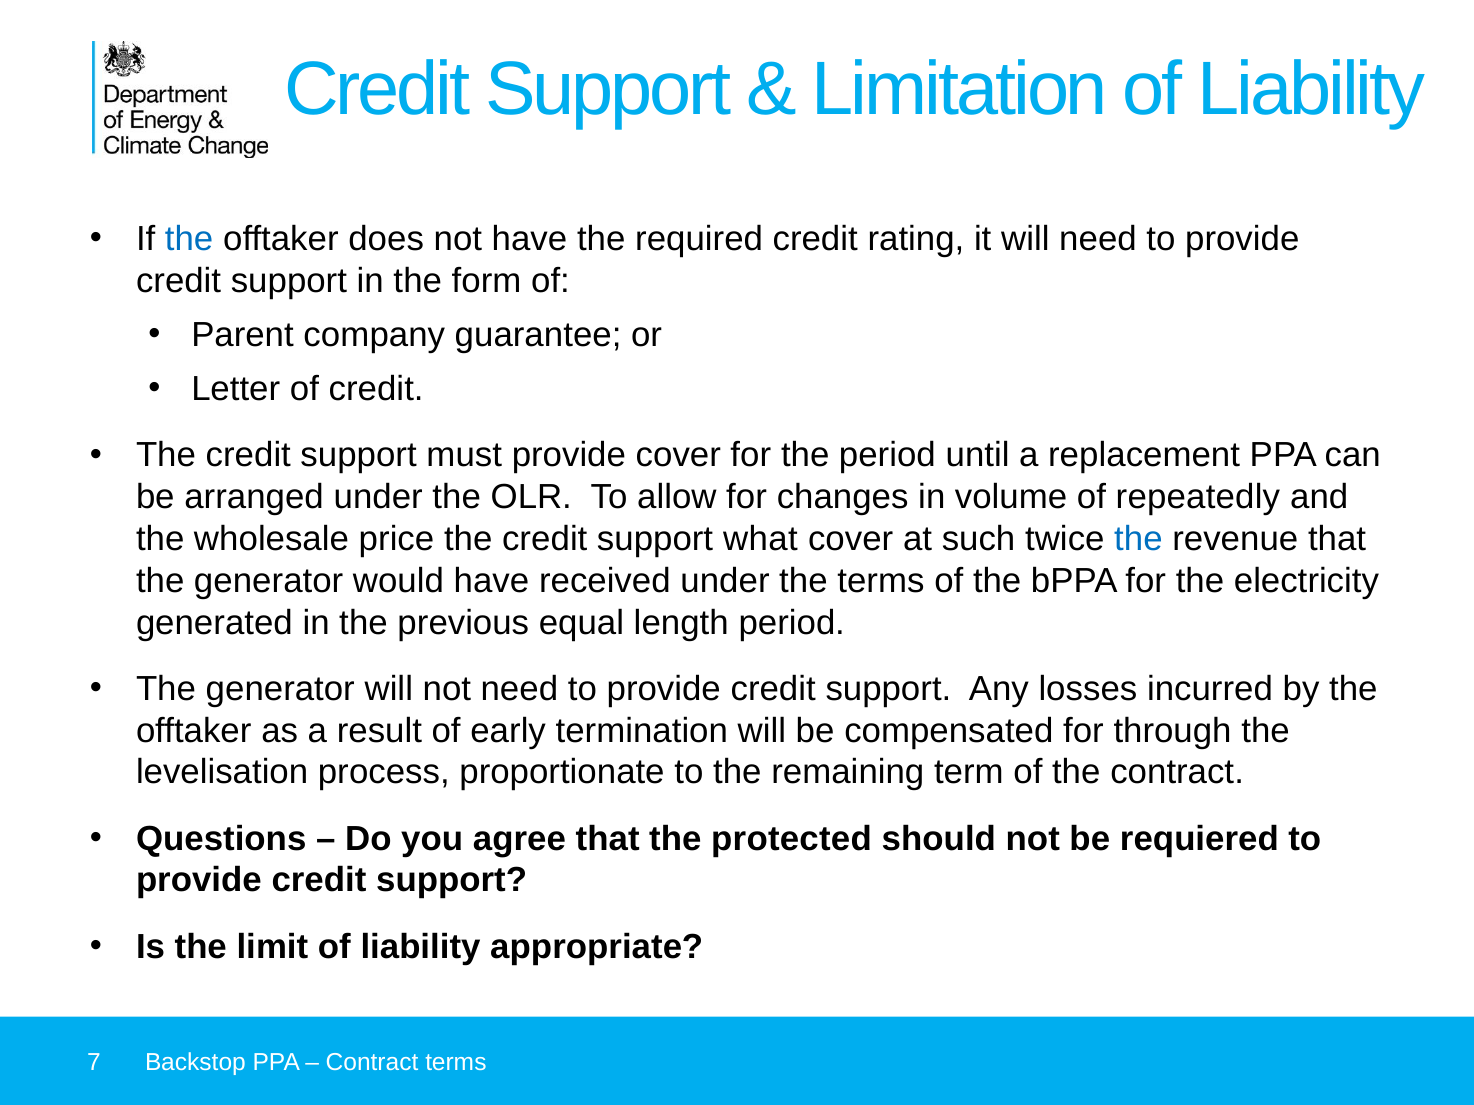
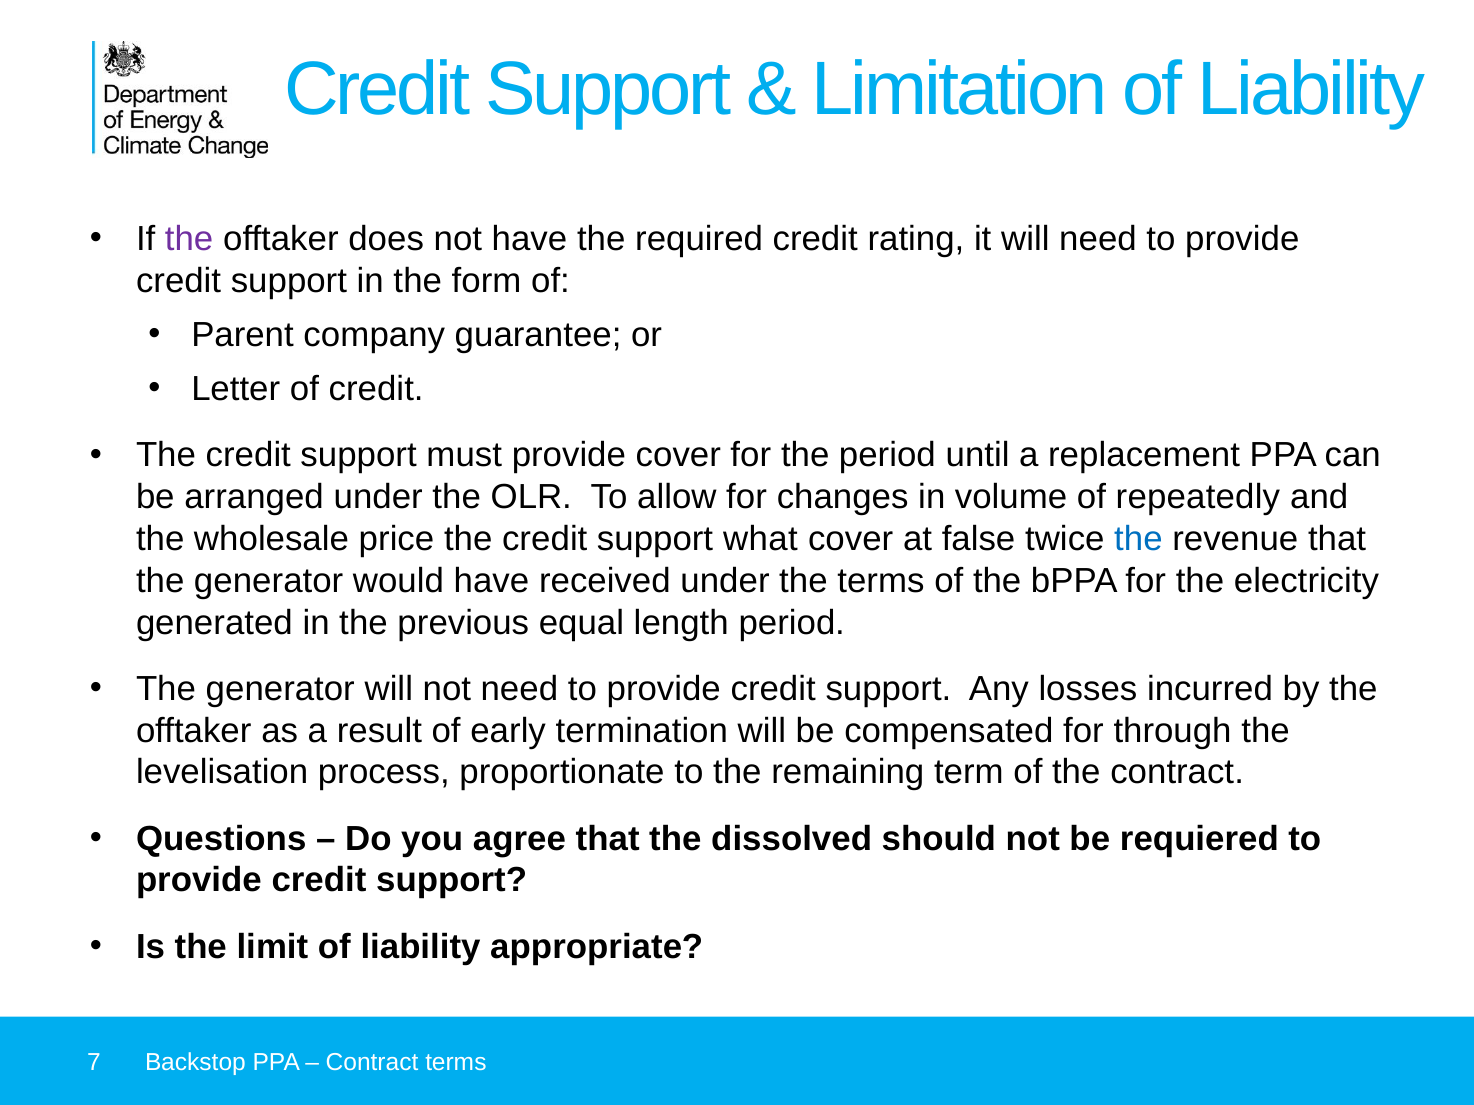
the colour: blue -> purple (189, 239)
such: such -> false (979, 539)
protected: protected -> dissolved (792, 839)
